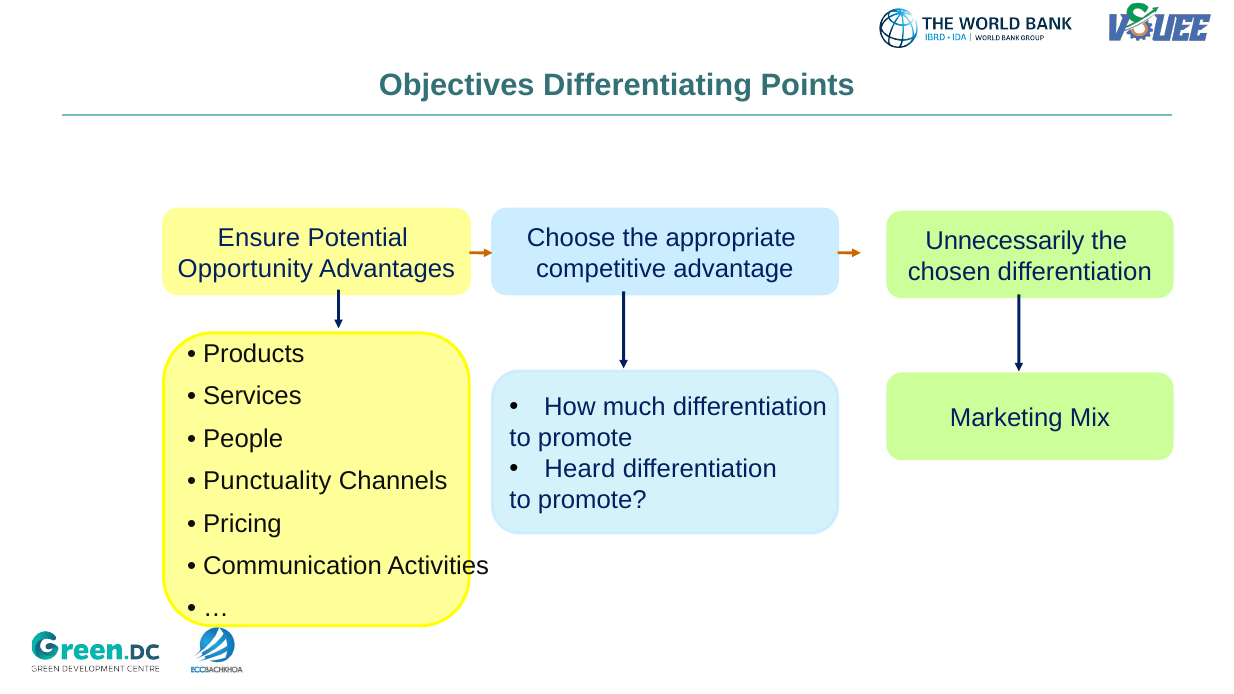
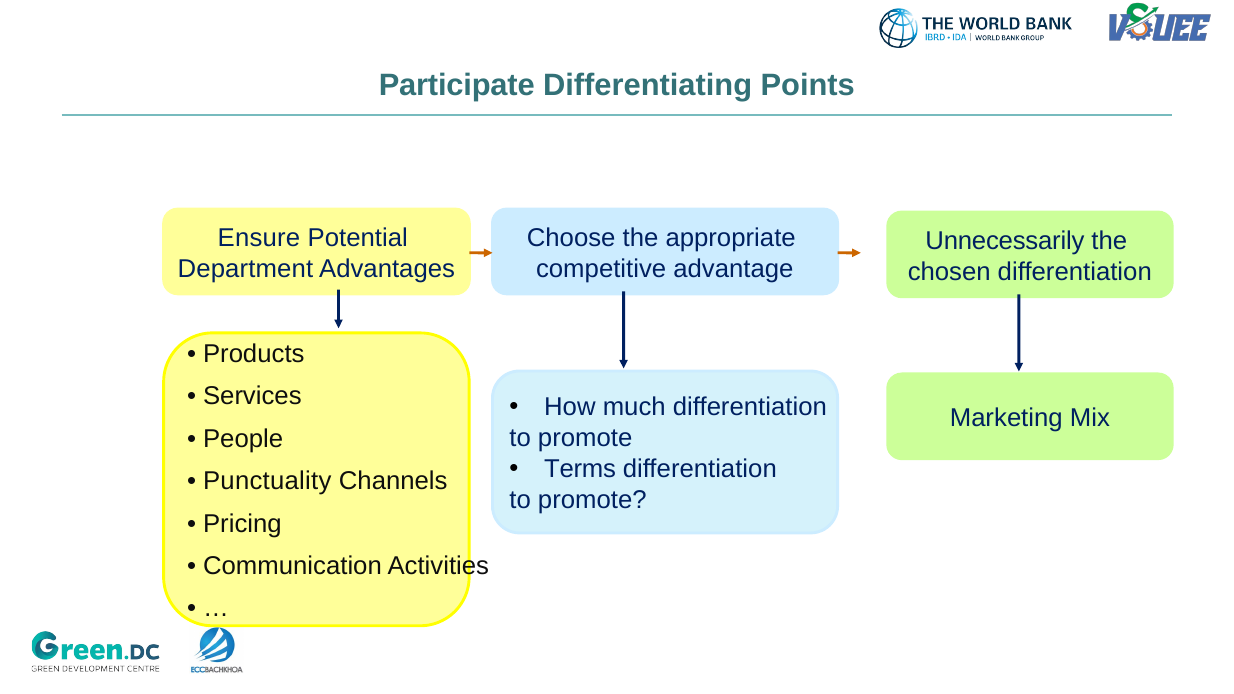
Objectives: Objectives -> Participate (457, 85)
Opportunity: Opportunity -> Department (245, 269)
Heard: Heard -> Terms (580, 469)
